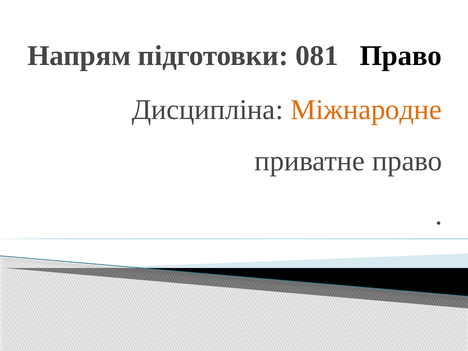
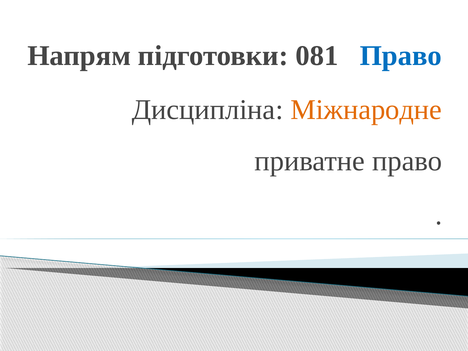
Право colour: black -> blue (401, 56)
